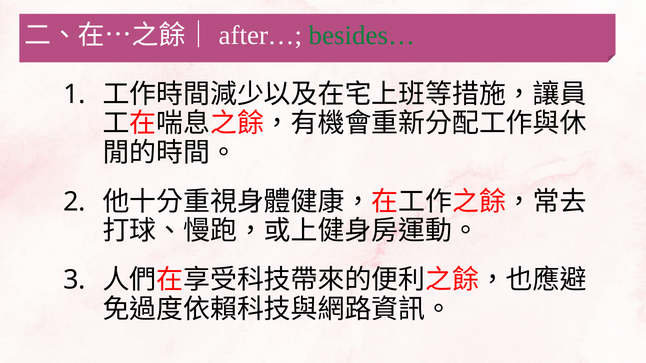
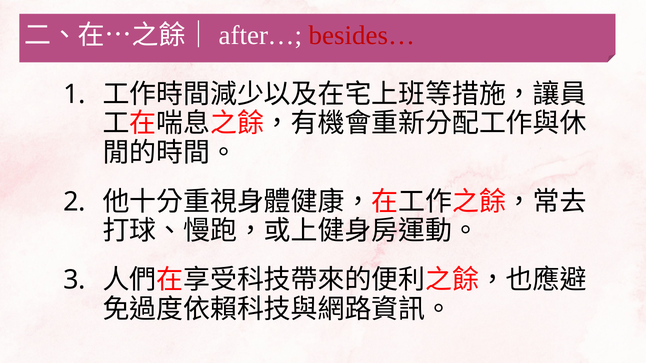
besides… colour: green -> red (362, 36)
